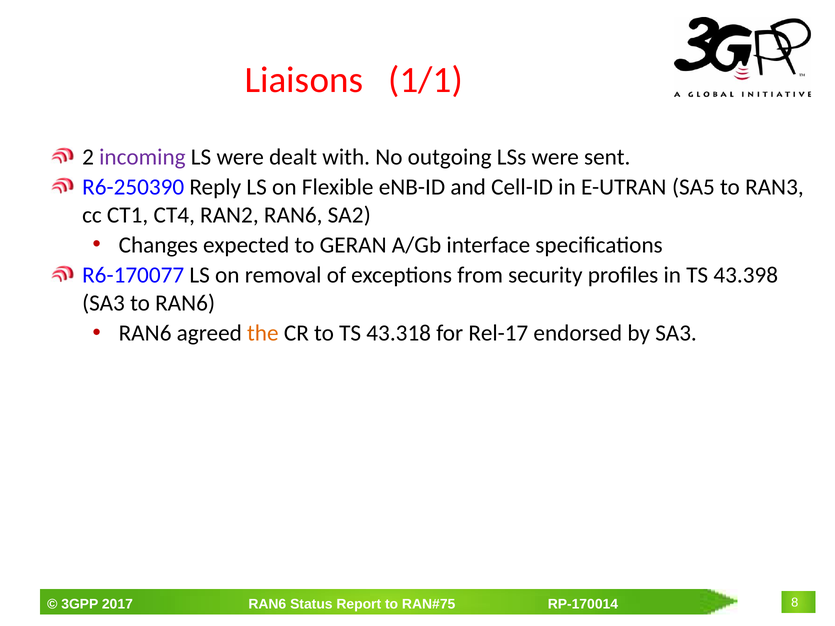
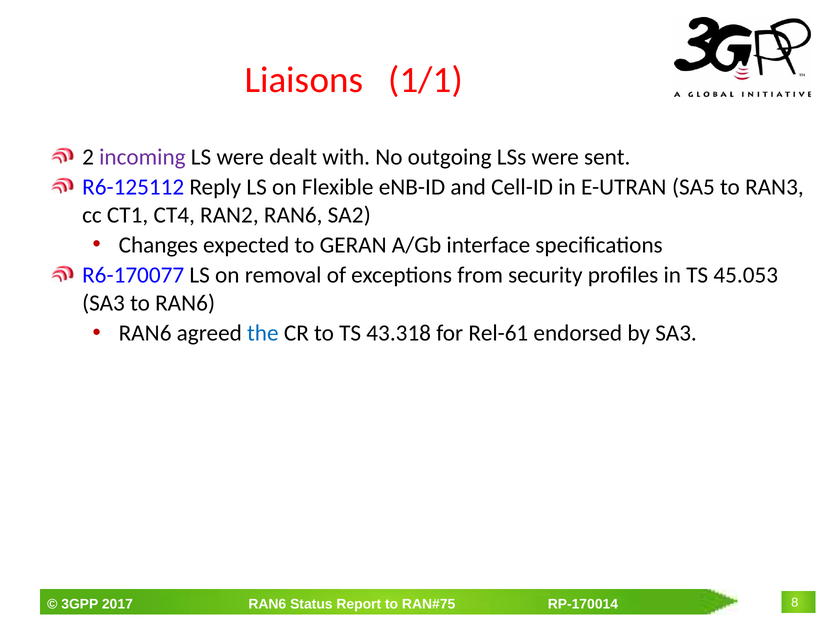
R6-250390: R6-250390 -> R6-125112 (133, 187)
43.398: 43.398 -> 45.053 (746, 275)
the colour: orange -> blue (263, 333)
Rel-17: Rel-17 -> Rel-61 (498, 333)
